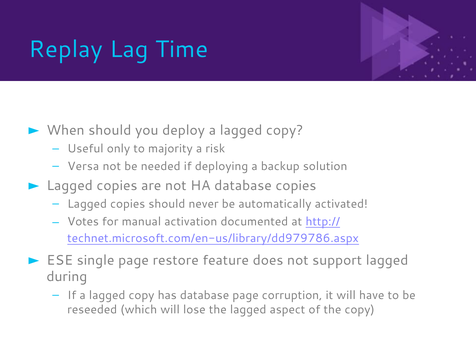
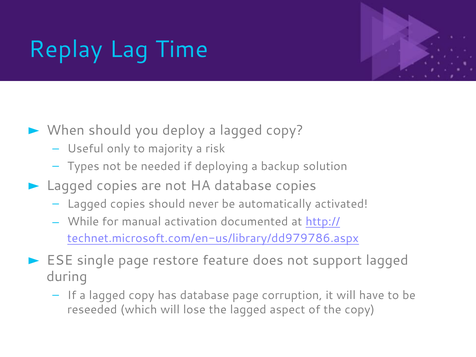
Versa: Versa -> Types (83, 166)
Votes: Votes -> While (83, 221)
